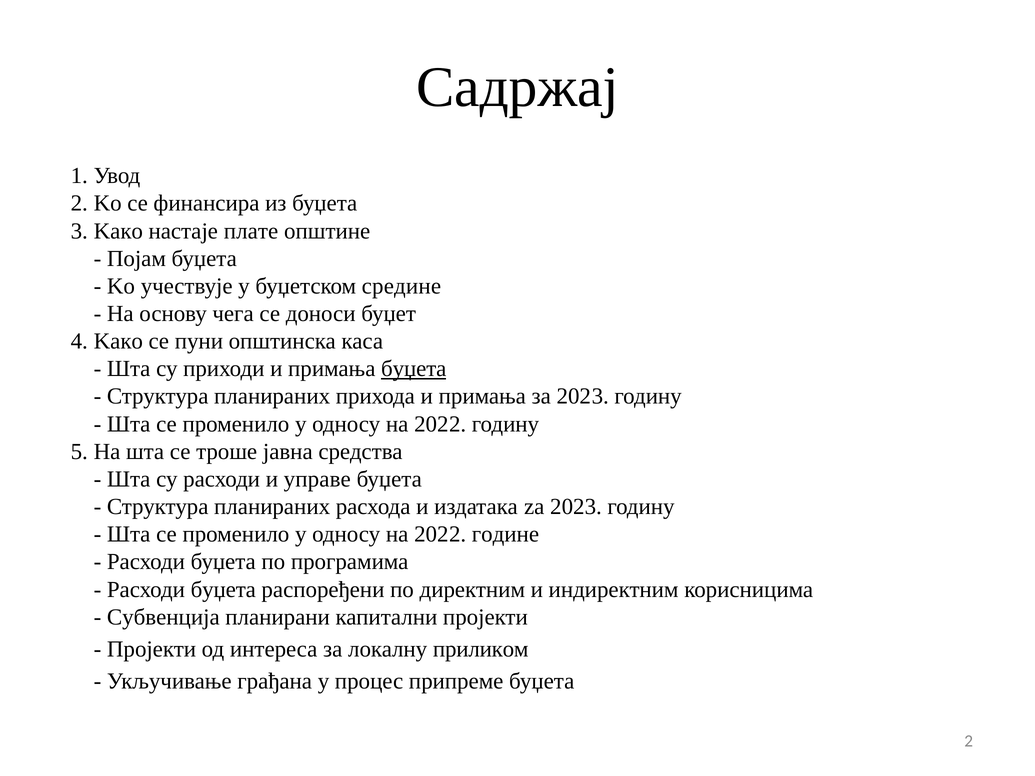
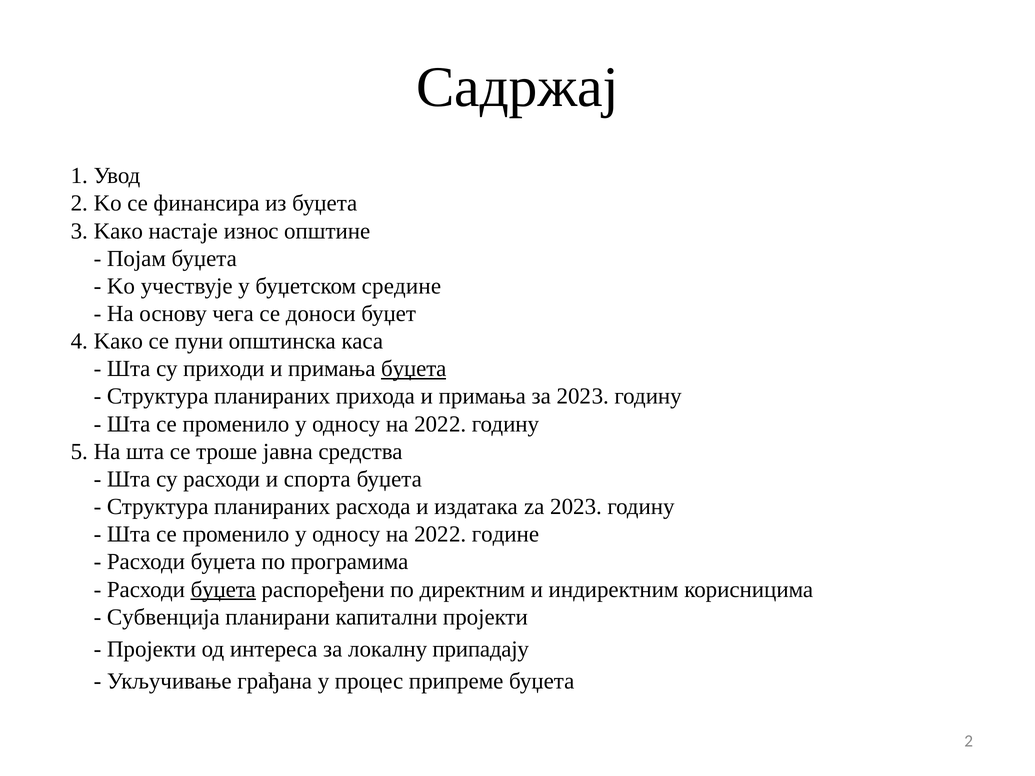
плате: плате -> износ (251, 231)
управе: управе -> спорта (317, 479)
буџета underline: none -> present (223, 590)
приликом: приликом -> припадају (481, 649)
